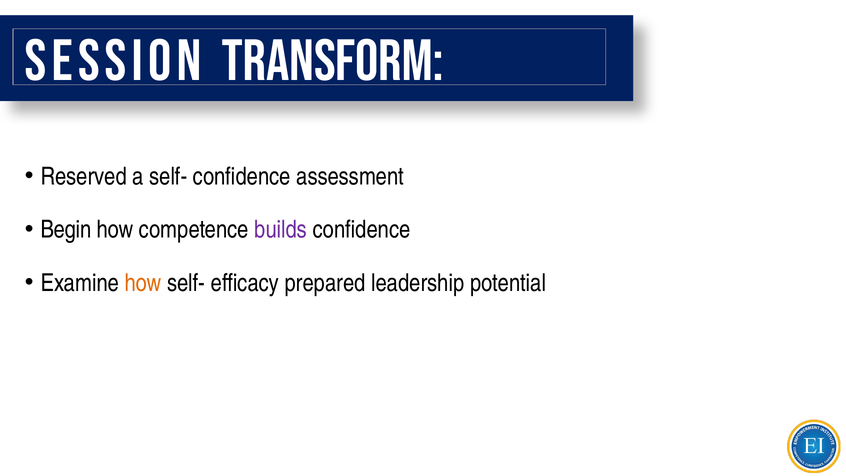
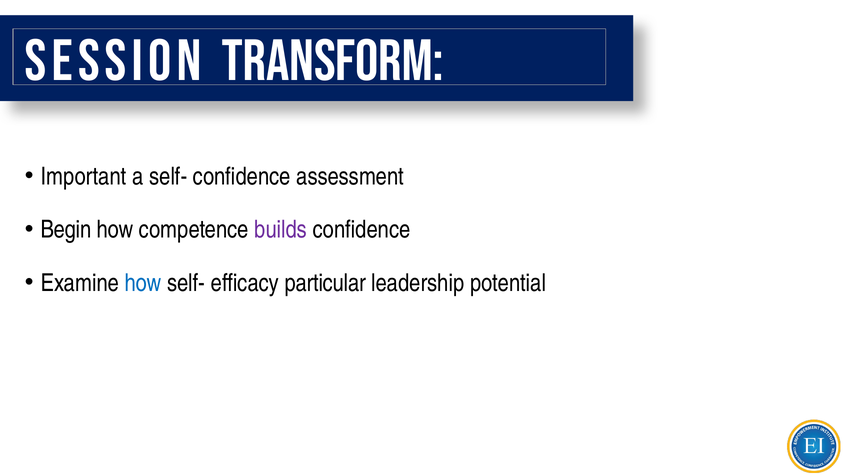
Reserved: Reserved -> Important (84, 176)
how colour: orange -> blue (143, 283)
prepared: prepared -> particular (325, 283)
